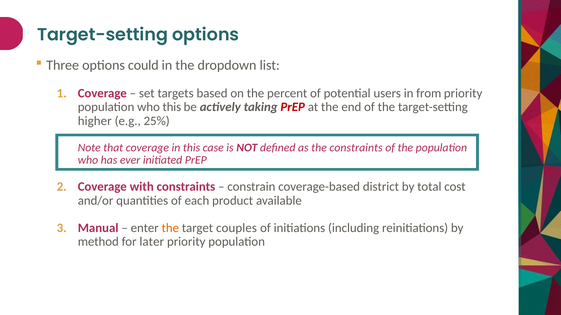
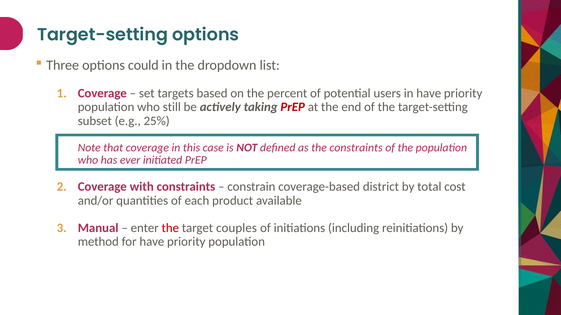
in from: from -> have (429, 93)
who this: this -> still (172, 107)
higher: higher -> subset (95, 121)
the colour: orange -> red (170, 228)
for later: later -> have (152, 242)
